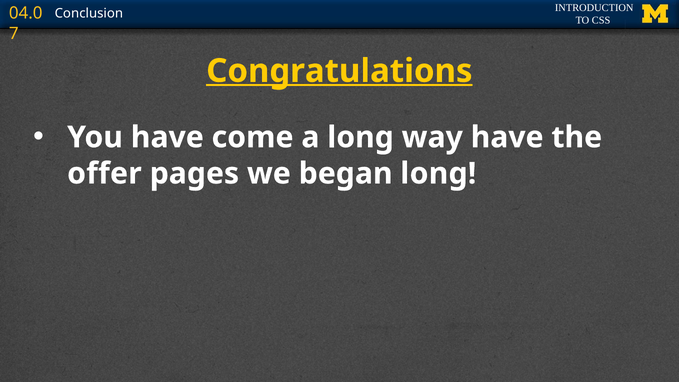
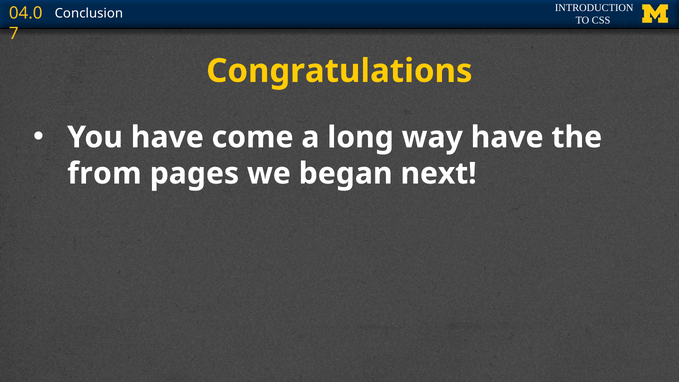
Congratulations underline: present -> none (339, 71)
offer: offer -> from (104, 174)
began long: long -> next (439, 174)
